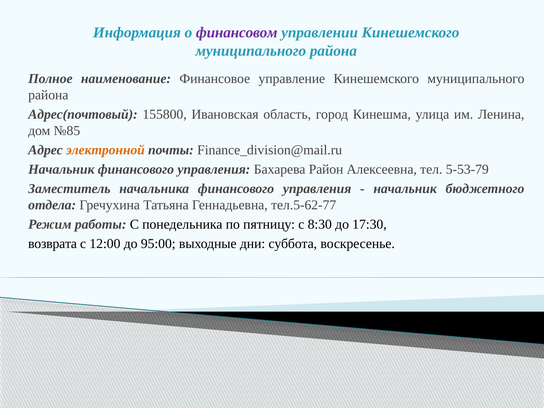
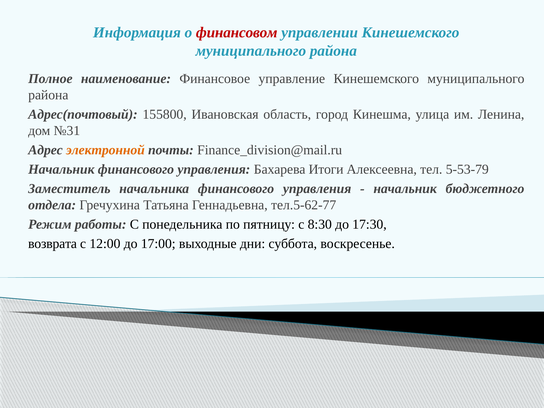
финансовом colour: purple -> red (237, 33)
№85: №85 -> №31 (67, 131)
Район: Район -> Итоги (326, 169)
95:00: 95:00 -> 17:00 (158, 244)
